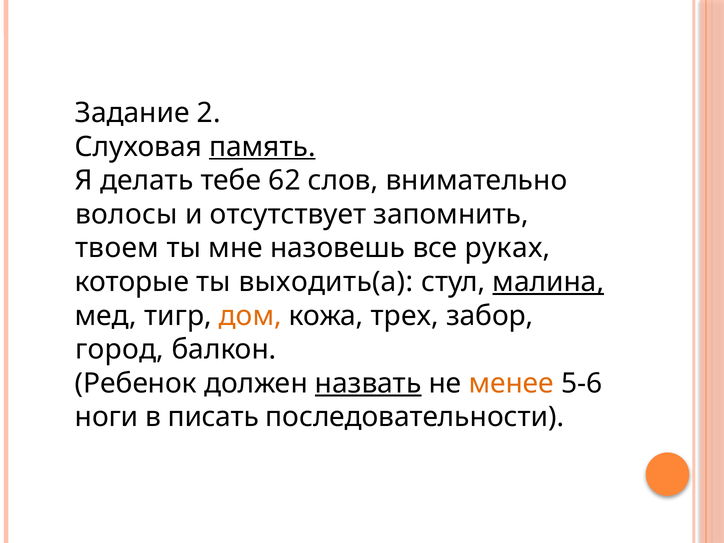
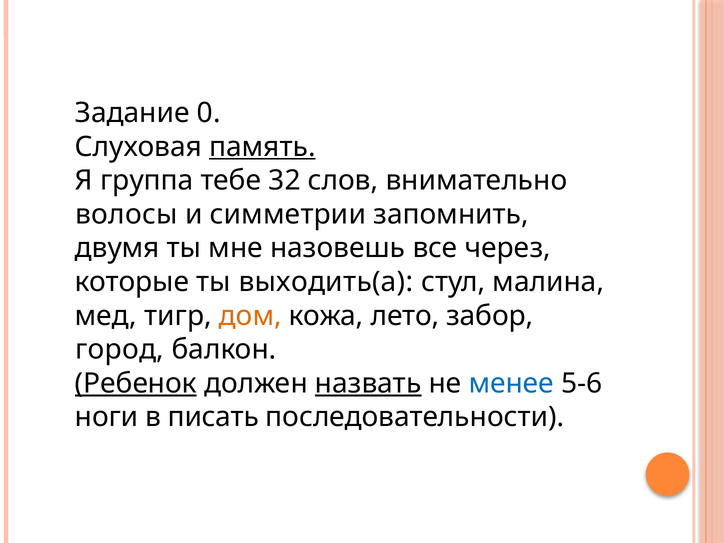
2: 2 -> 0 (209, 113)
делать: делать -> группа (147, 181)
62: 62 -> 32 (285, 181)
отсутствует: отсутствует -> симметрии (288, 214)
твоем: твоем -> двумя (117, 248)
руках: руках -> через (508, 248)
малина underline: present -> none (548, 282)
трех: трех -> лето (405, 316)
Ребенок underline: none -> present (136, 383)
менее colour: orange -> blue (511, 383)
